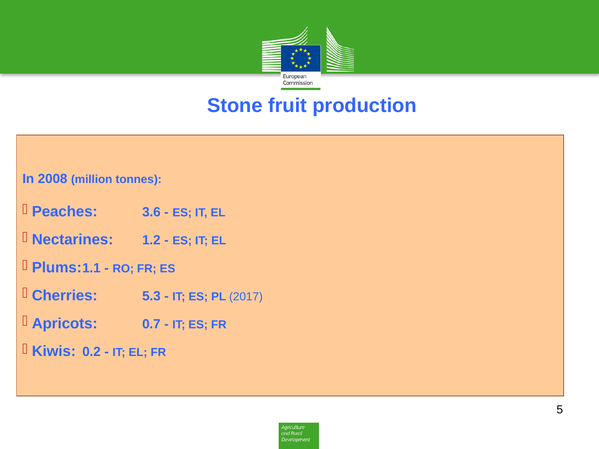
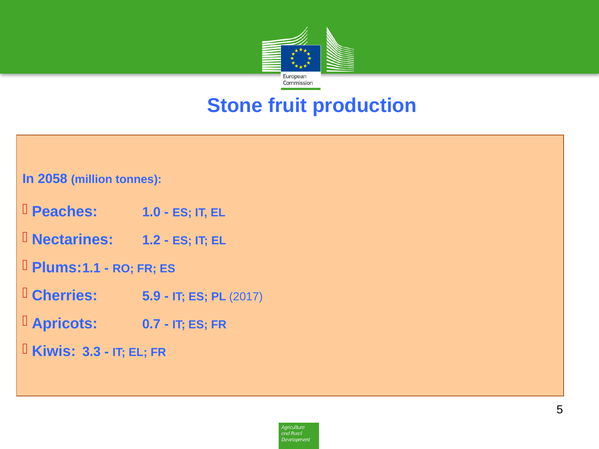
2008: 2008 -> 2058 (53, 179)
3.6: 3.6 -> 1.0 (151, 212)
5.3: 5.3 -> 5.9 (151, 296)
0.2: 0.2 -> 3.3 (91, 352)
